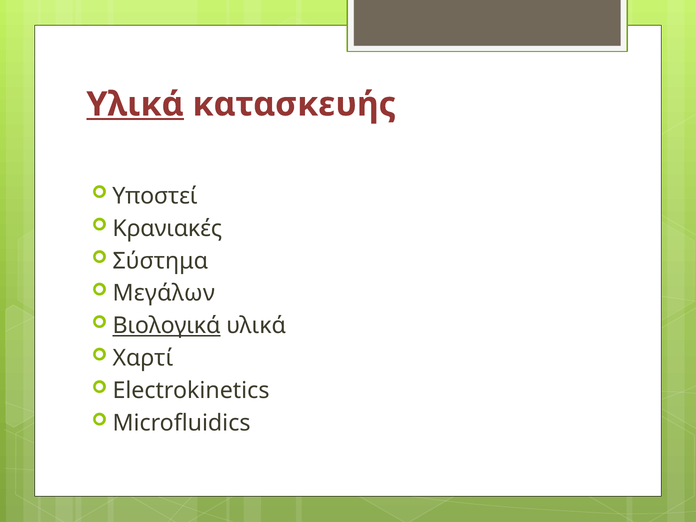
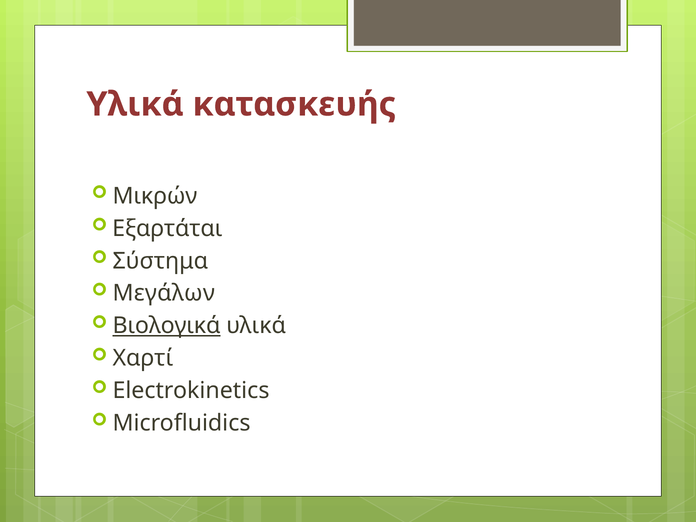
Υλικά underline: present -> none (135, 104)
Υποστεί: Υποστεί -> Μικρών (155, 196)
Κρανιακές: Κρανιακές -> Εξαρτάται (167, 228)
